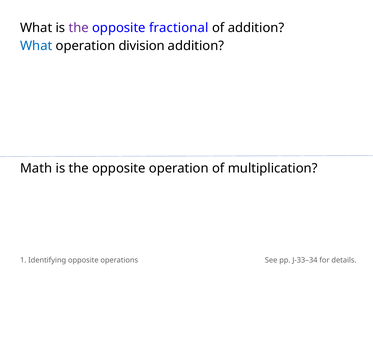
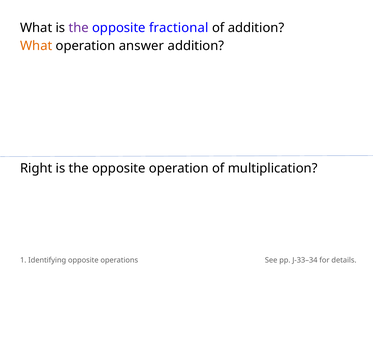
What colour: blue -> orange (36, 46)
division: division -> answer (141, 46)
Math: Math -> Right (36, 169)
